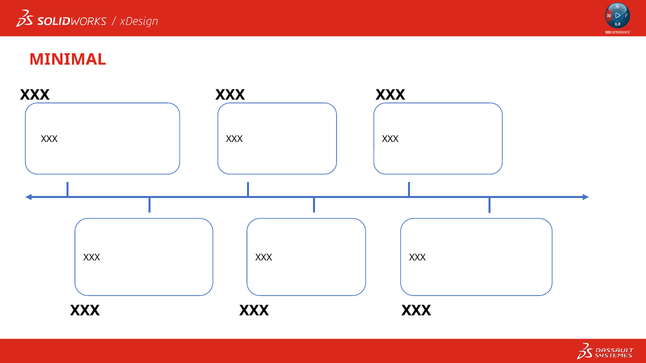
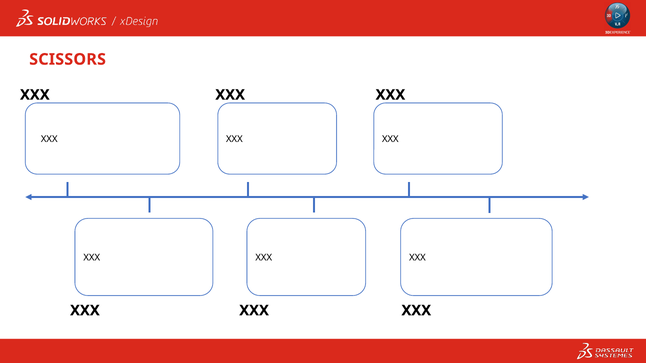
MINIMAL: MINIMAL -> SCISSORS (68, 59)
